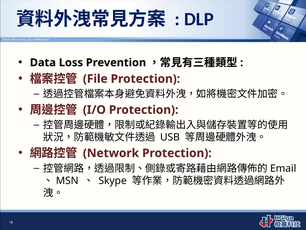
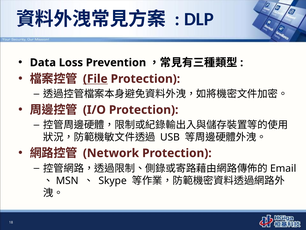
File underline: none -> present (95, 79)
